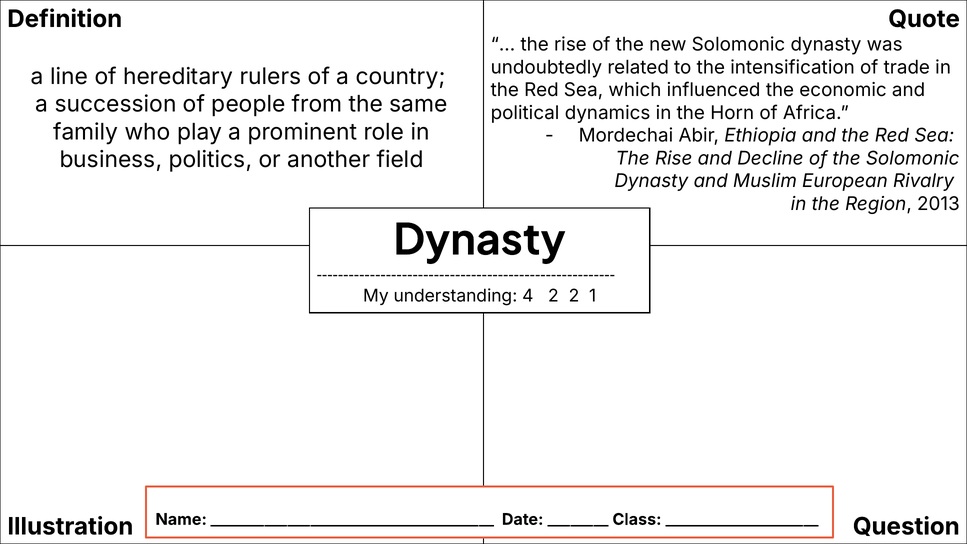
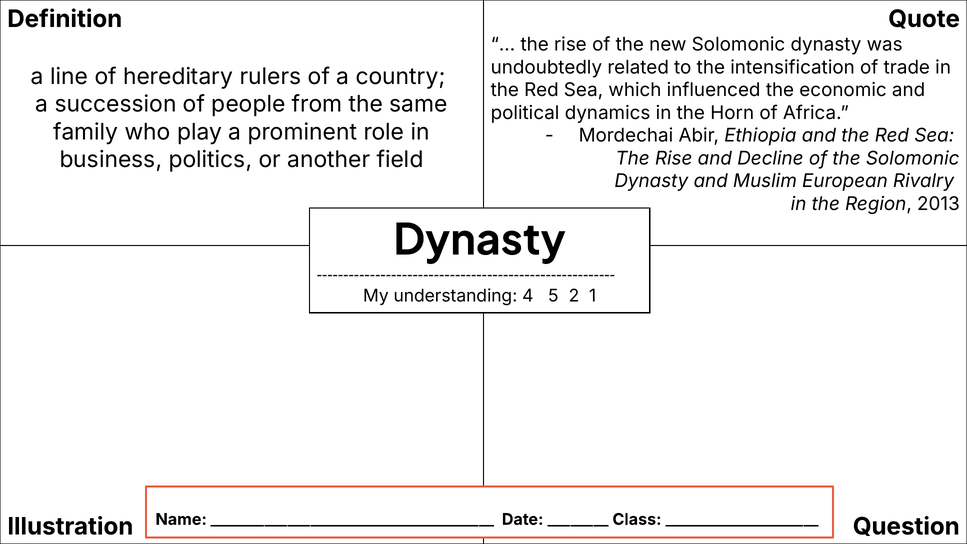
4 2: 2 -> 5 (553, 296)
